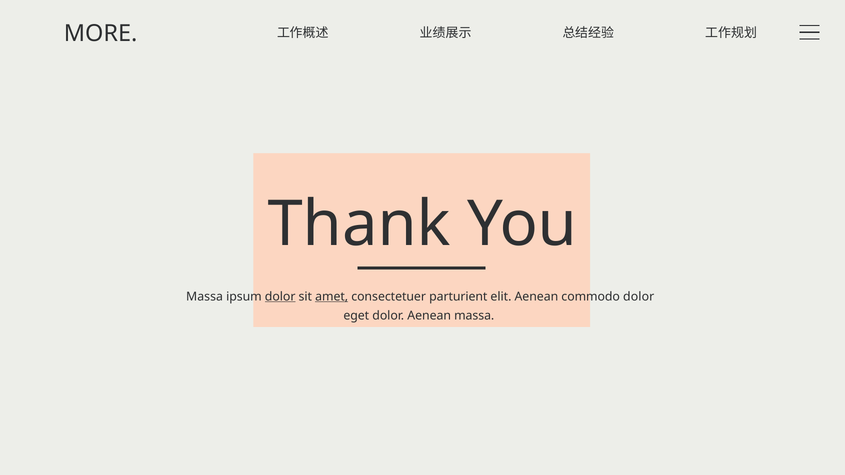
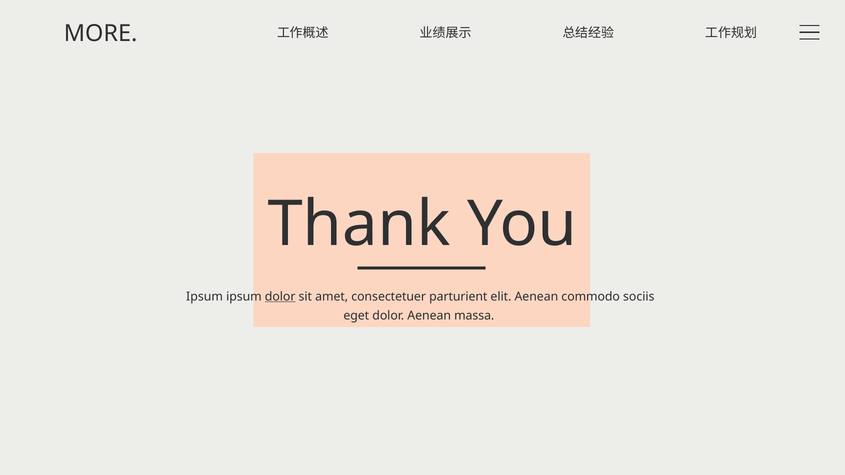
Massa: Massa -> Ipsum (205, 297)
amet underline: present -> none (332, 297)
commodo dolor: dolor -> sociis (639, 297)
